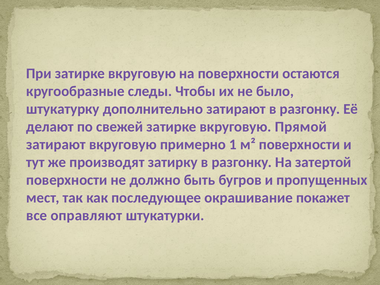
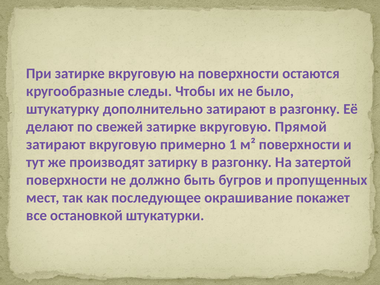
оправляют: оправляют -> остановкой (87, 216)
